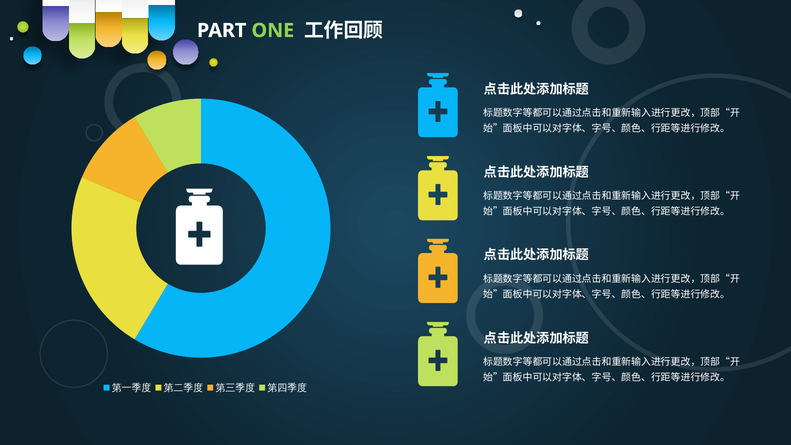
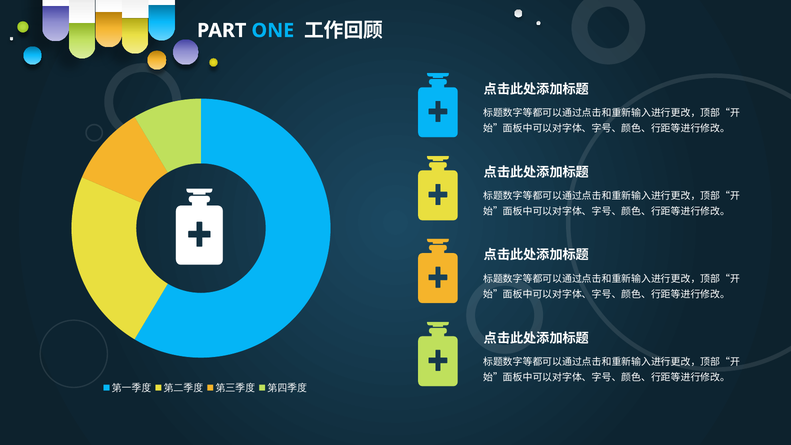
ONE colour: light green -> light blue (273, 31)
